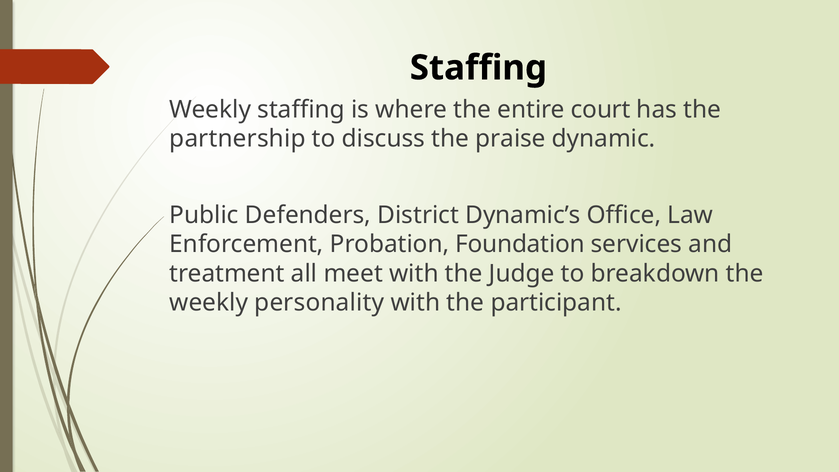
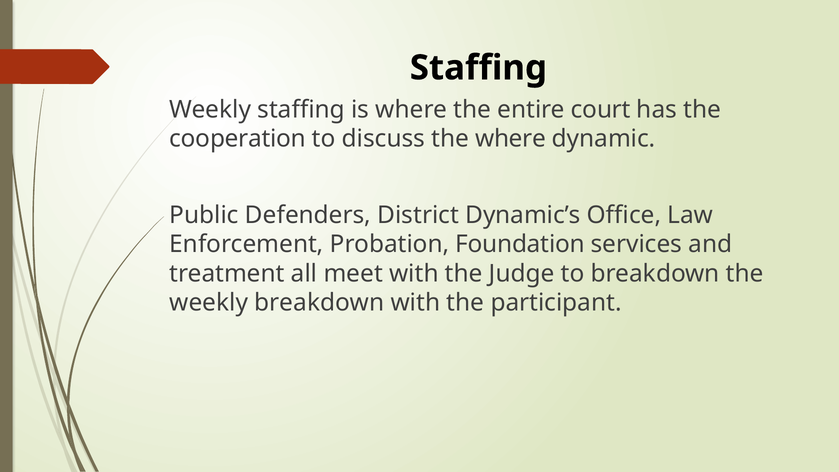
partnership: partnership -> cooperation (238, 139)
the praise: praise -> where (511, 139)
weekly personality: personality -> breakdown (319, 303)
